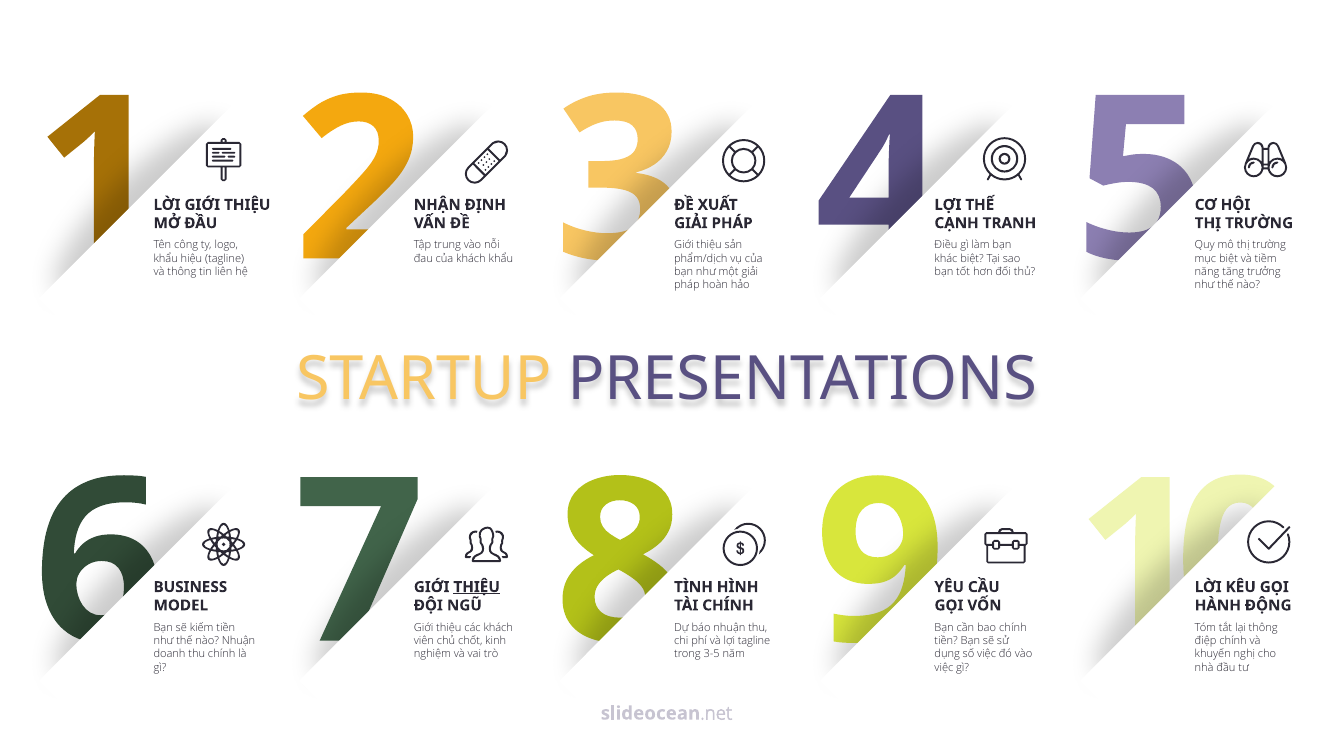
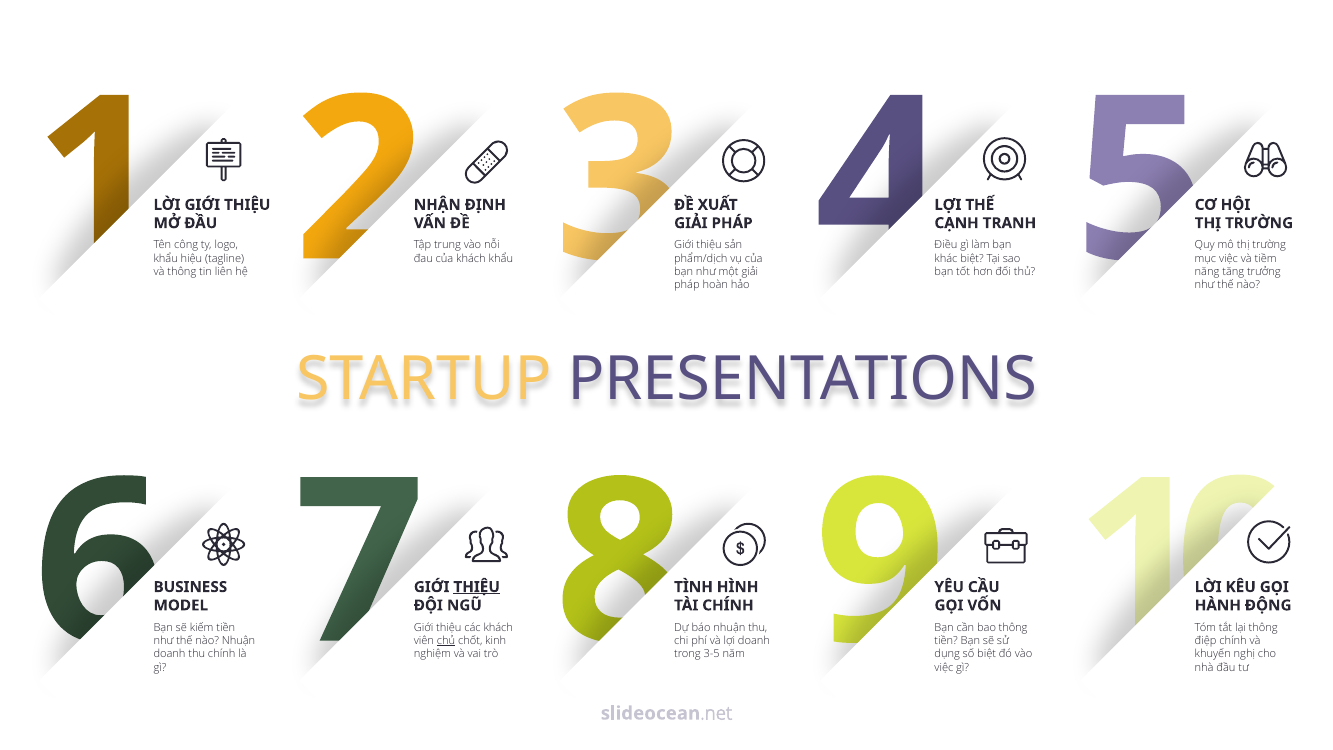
biệt: biệt -> việc (1229, 258)
bao chính: chính -> thông (1013, 627)
chủ underline: none -> present (446, 641)
lợi tagline: tagline -> doanh (754, 641)
số việc: việc -> biệt (987, 654)
